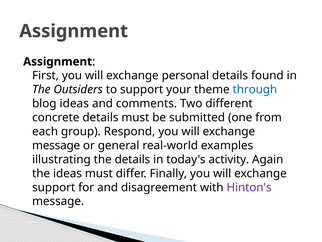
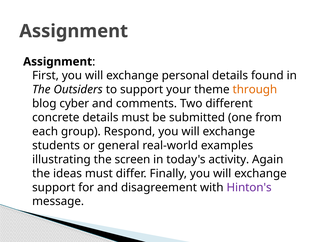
through colour: blue -> orange (255, 89)
blog ideas: ideas -> cyber (74, 103)
message: message -> students (56, 145)
the details: details -> screen (132, 159)
